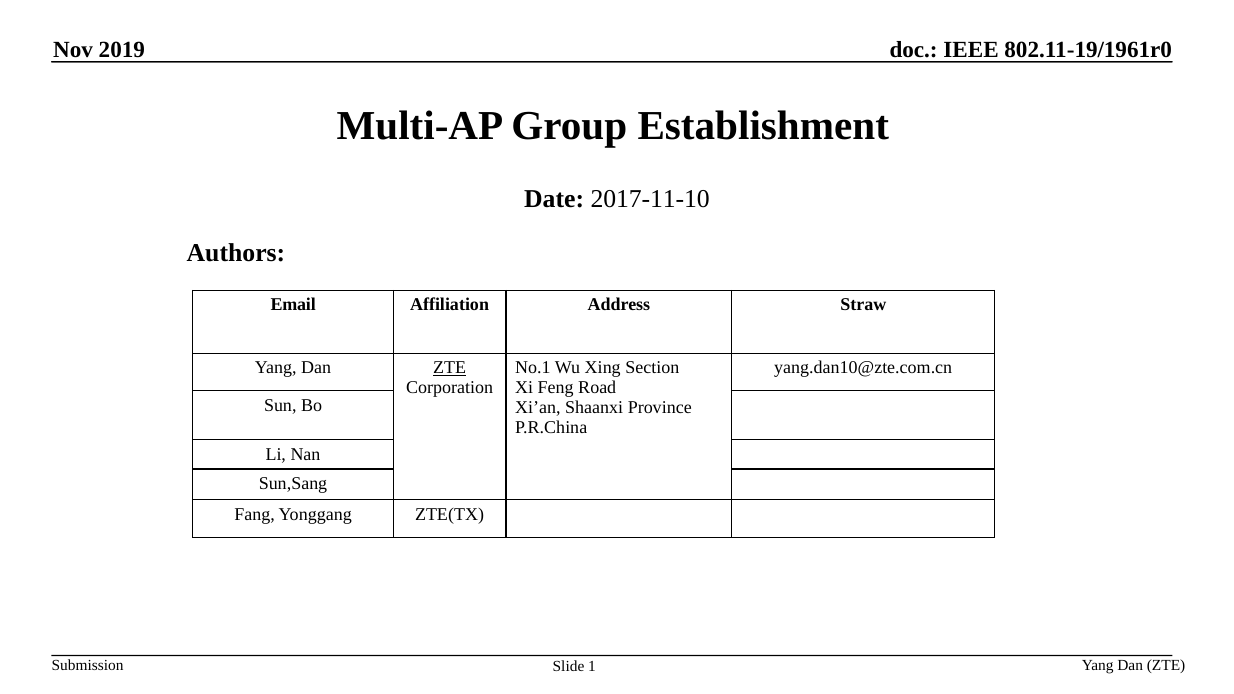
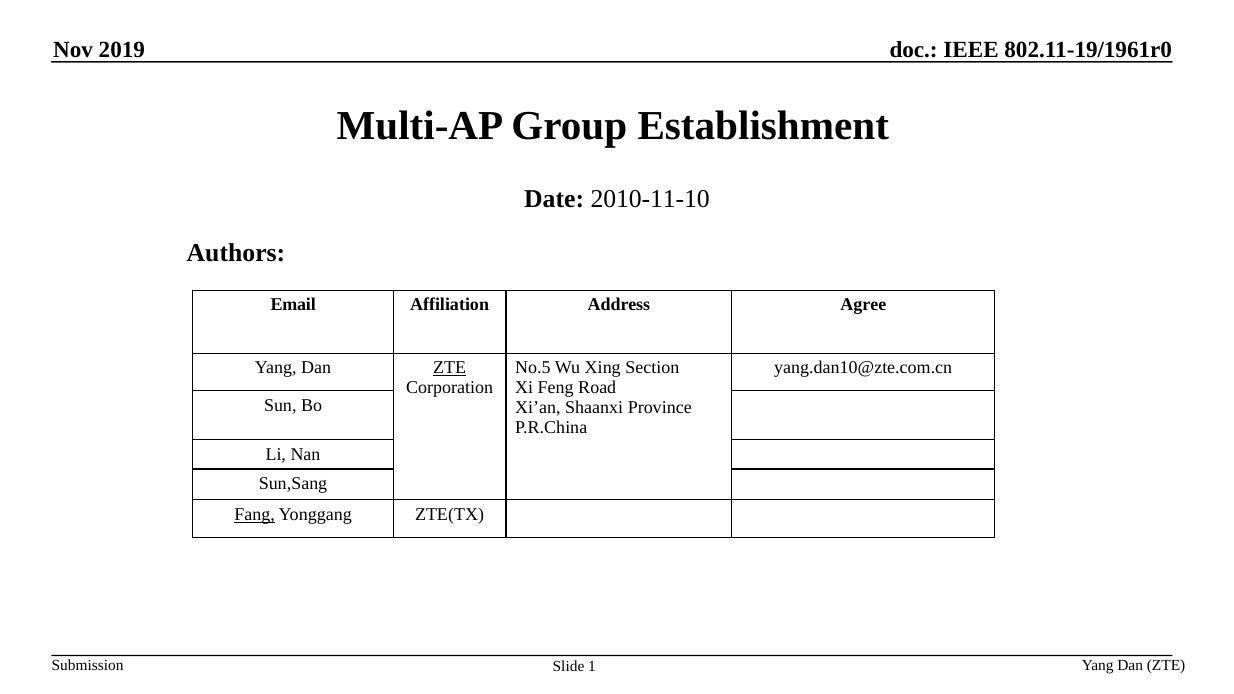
2017-11-10: 2017-11-10 -> 2010-11-10 (650, 199)
Straw: Straw -> Agree (863, 305)
No.1: No.1 -> No.5 (533, 368)
Fang underline: none -> present (255, 515)
